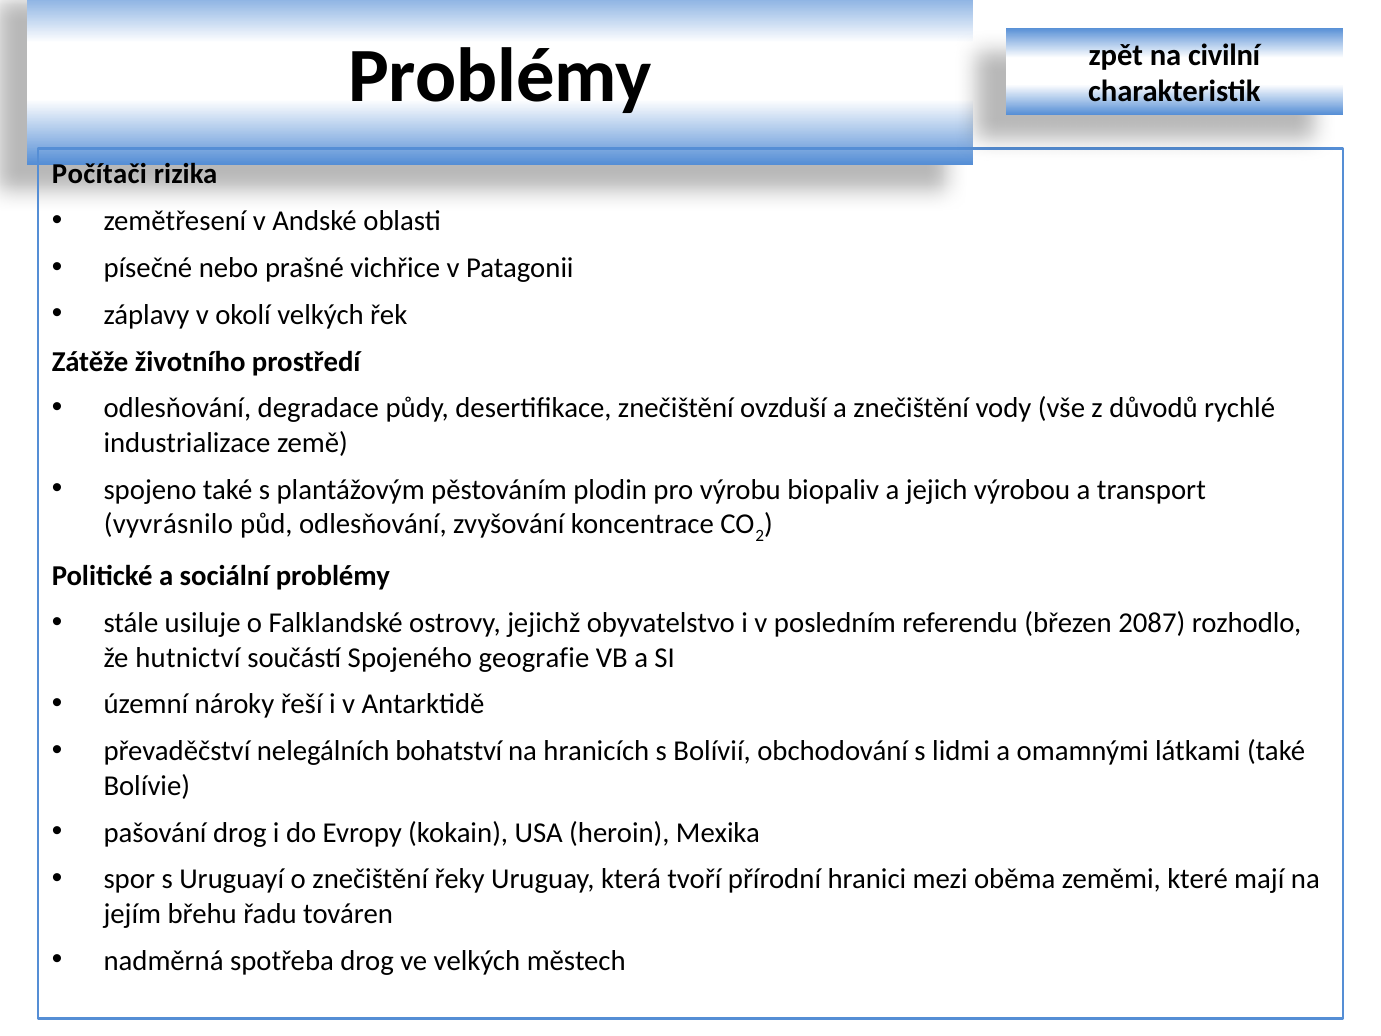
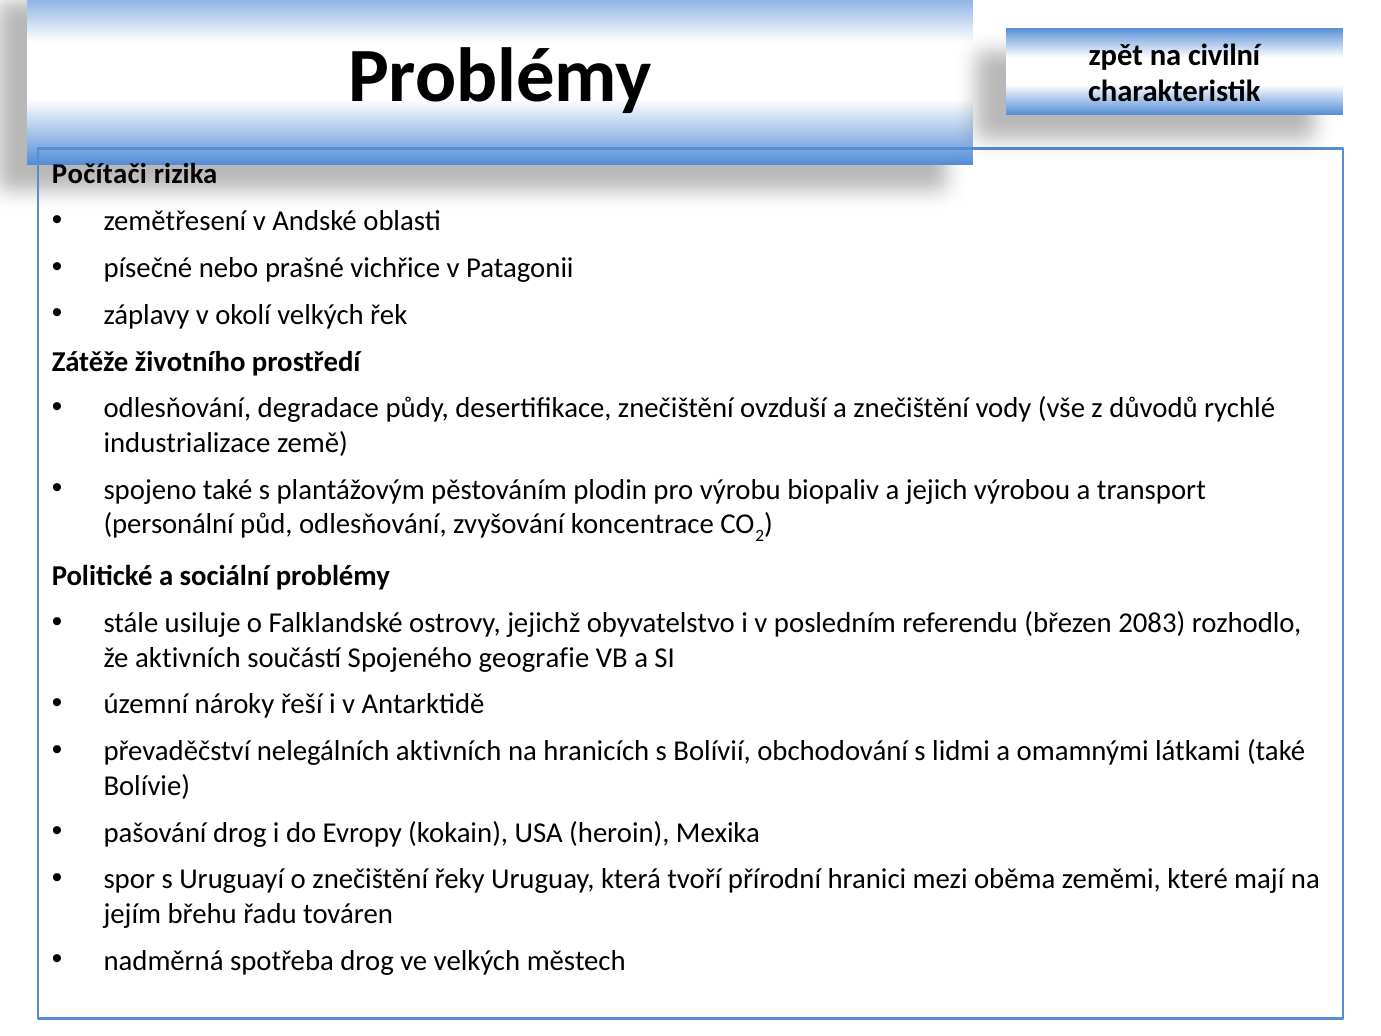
vyvrásnilo: vyvrásnilo -> personální (169, 524)
2087: 2087 -> 2083 (1152, 623)
že hutnictví: hutnictví -> aktivních (188, 657)
nelegálních bohatství: bohatství -> aktivních (449, 751)
